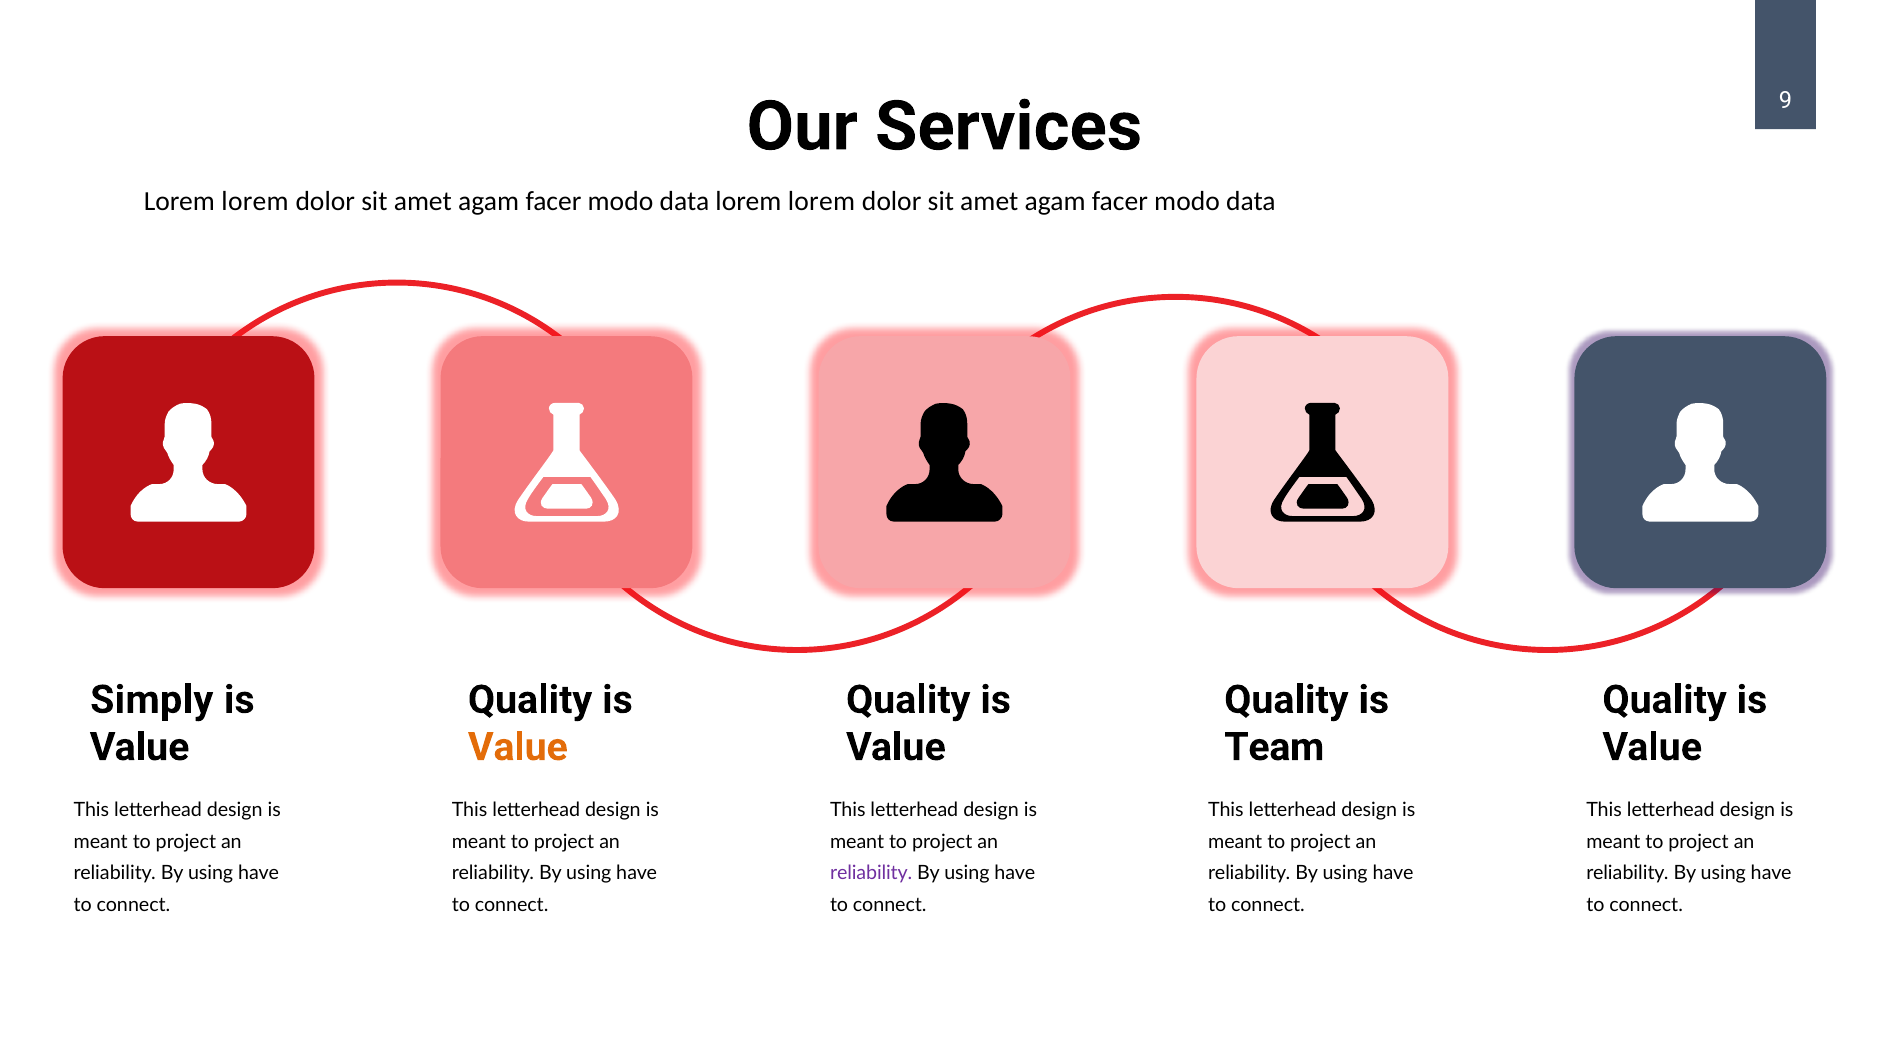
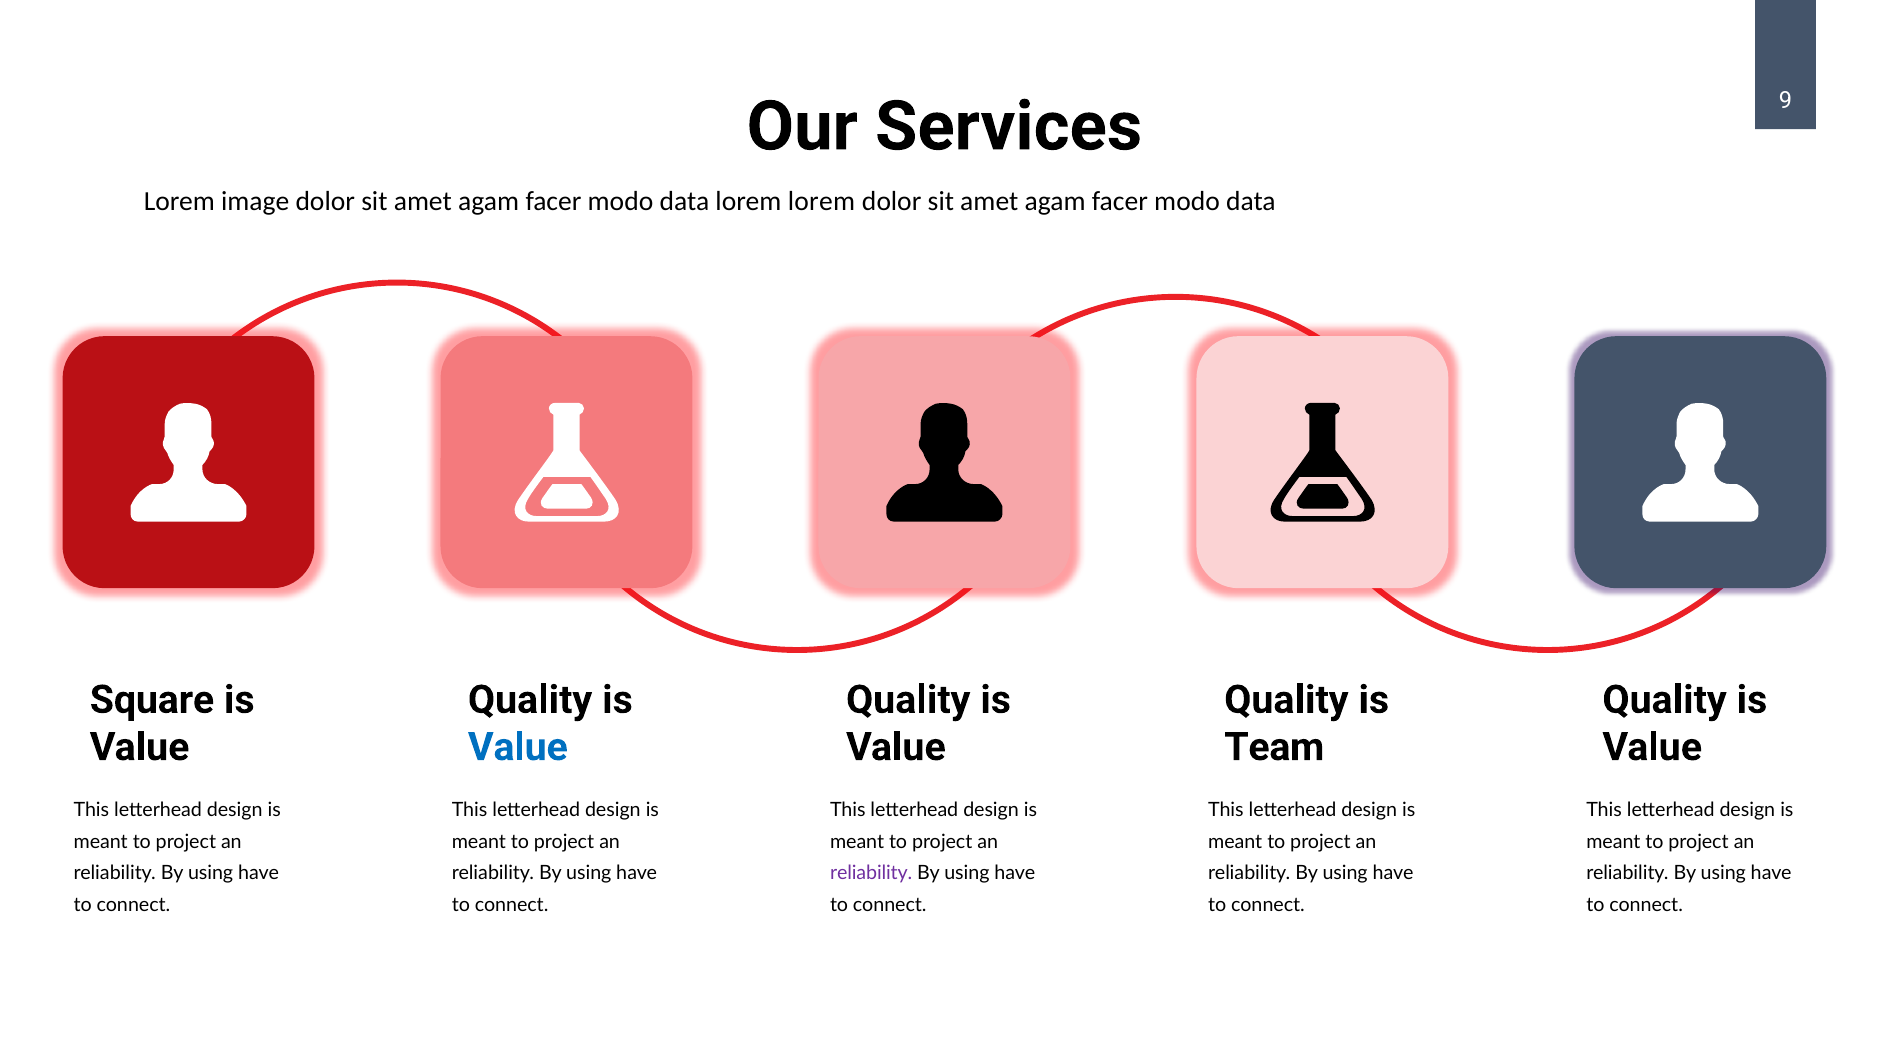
lorem: lorem -> image (255, 201)
Simply: Simply -> Square (152, 700)
Value colour: orange -> blue (518, 747)
